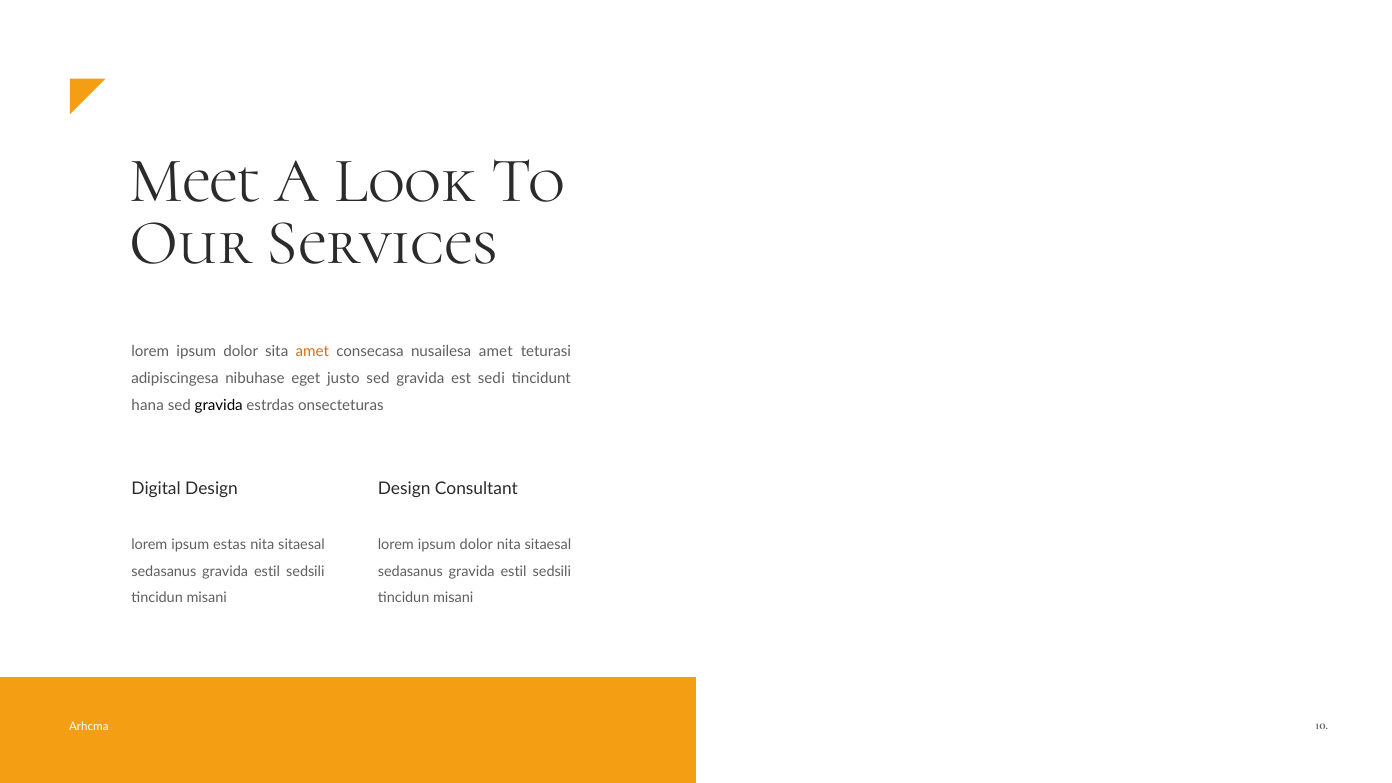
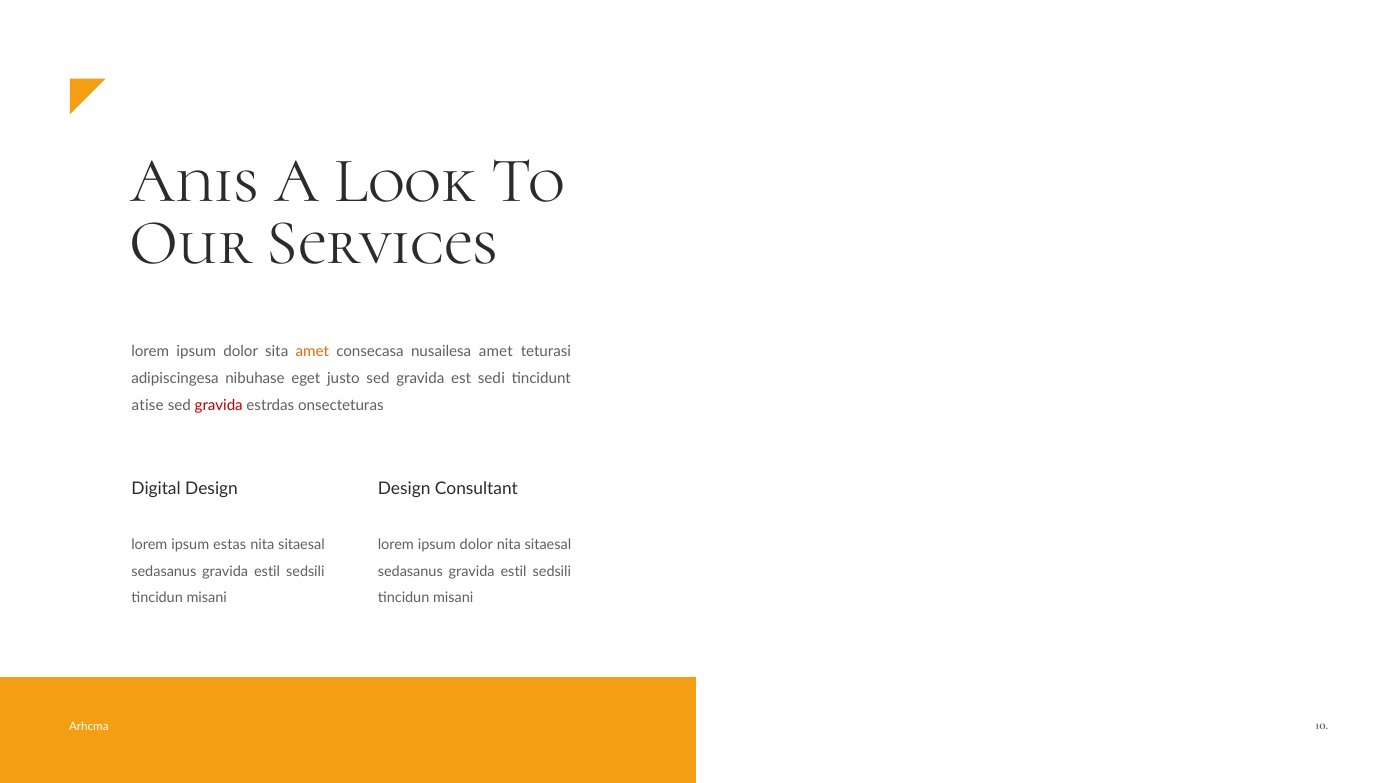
Meet: Meet -> Anis (194, 181)
hana: hana -> atise (148, 406)
gravida colour: black -> red (219, 406)
